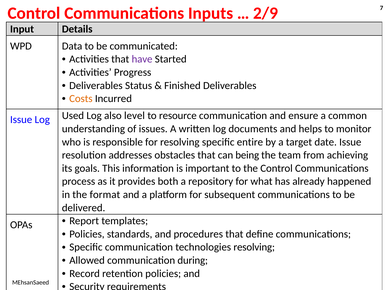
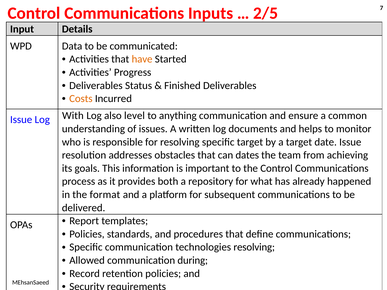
2/9: 2/9 -> 2/5 (266, 13)
have colour: purple -> orange (142, 59)
Used: Used -> With (73, 116)
resource: resource -> anything (178, 116)
specific entire: entire -> target (250, 142)
being: being -> dates (247, 155)
